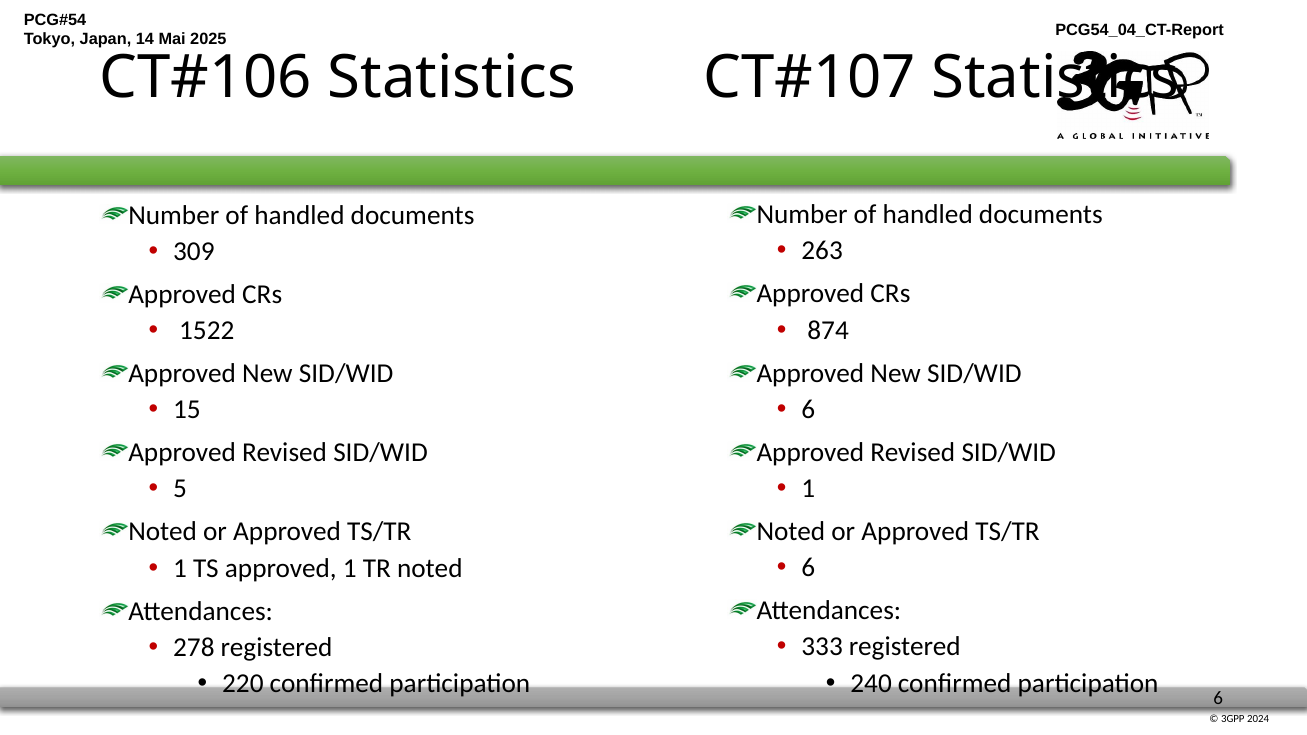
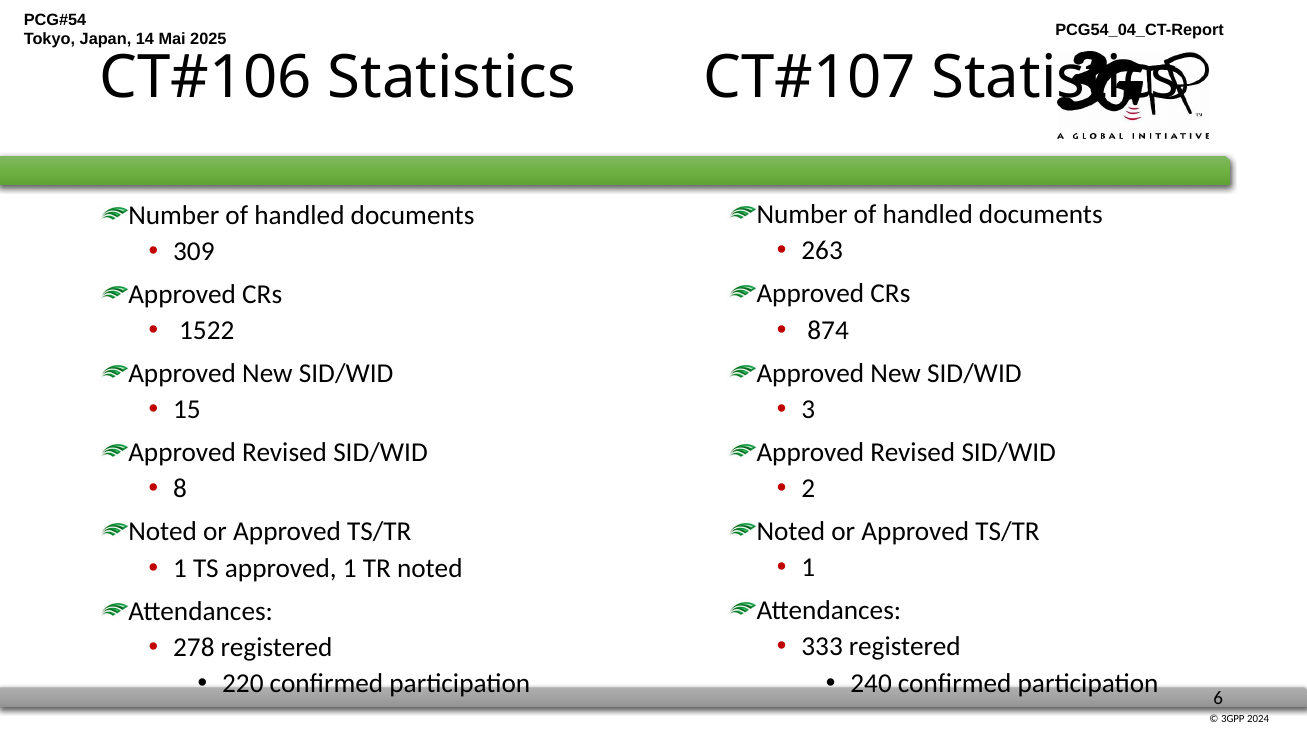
6: 6 -> 3 (808, 409)
1: 1 -> 2 (808, 489)
5: 5 -> 8 (180, 489)
6: 6 -> 1 (808, 568)
